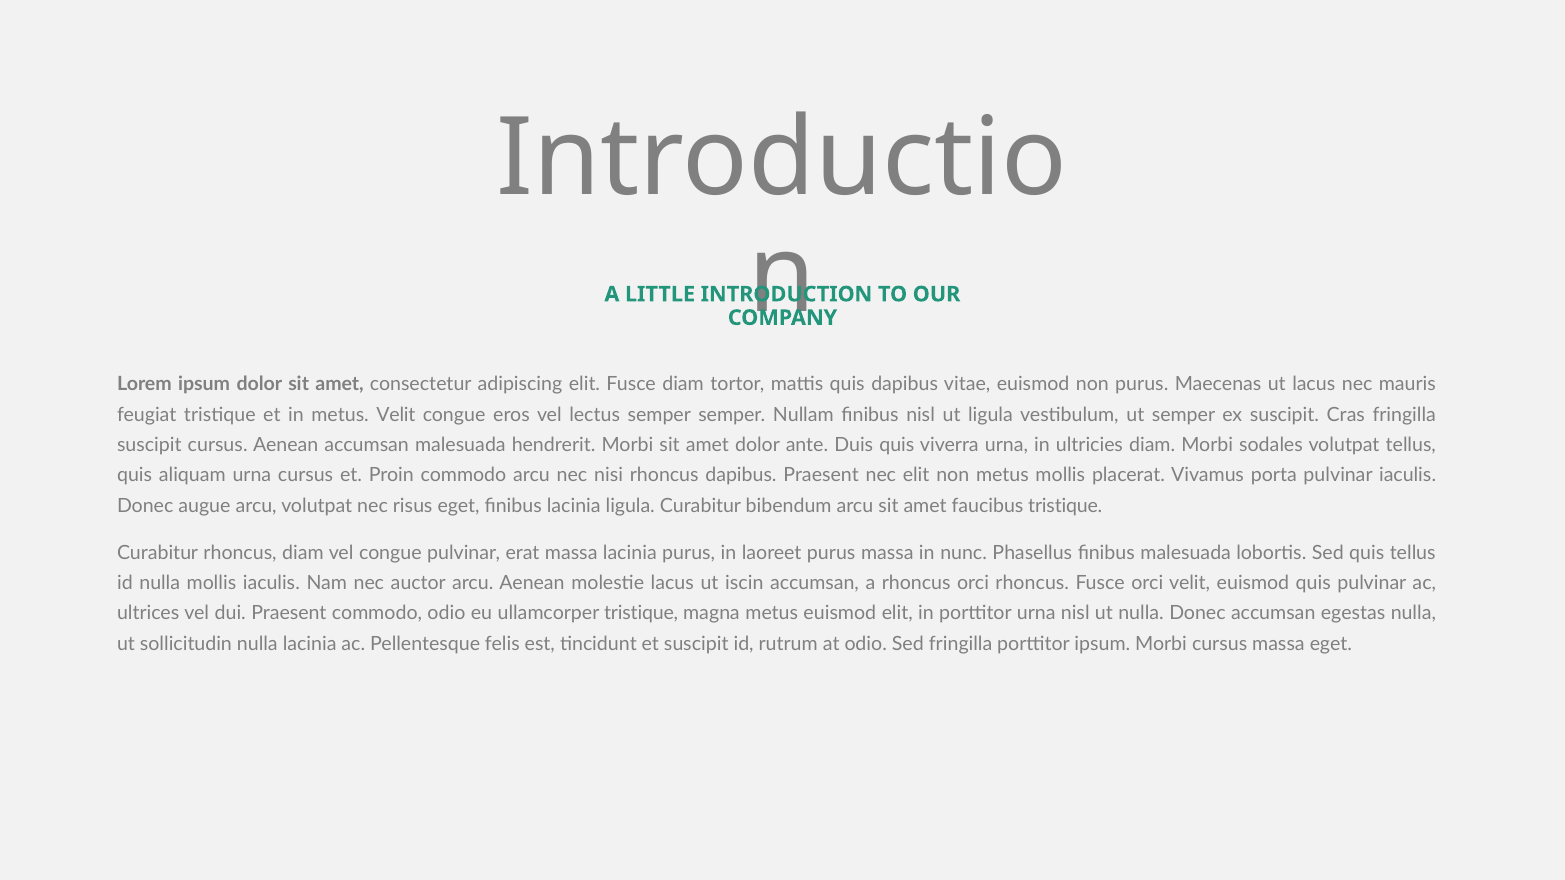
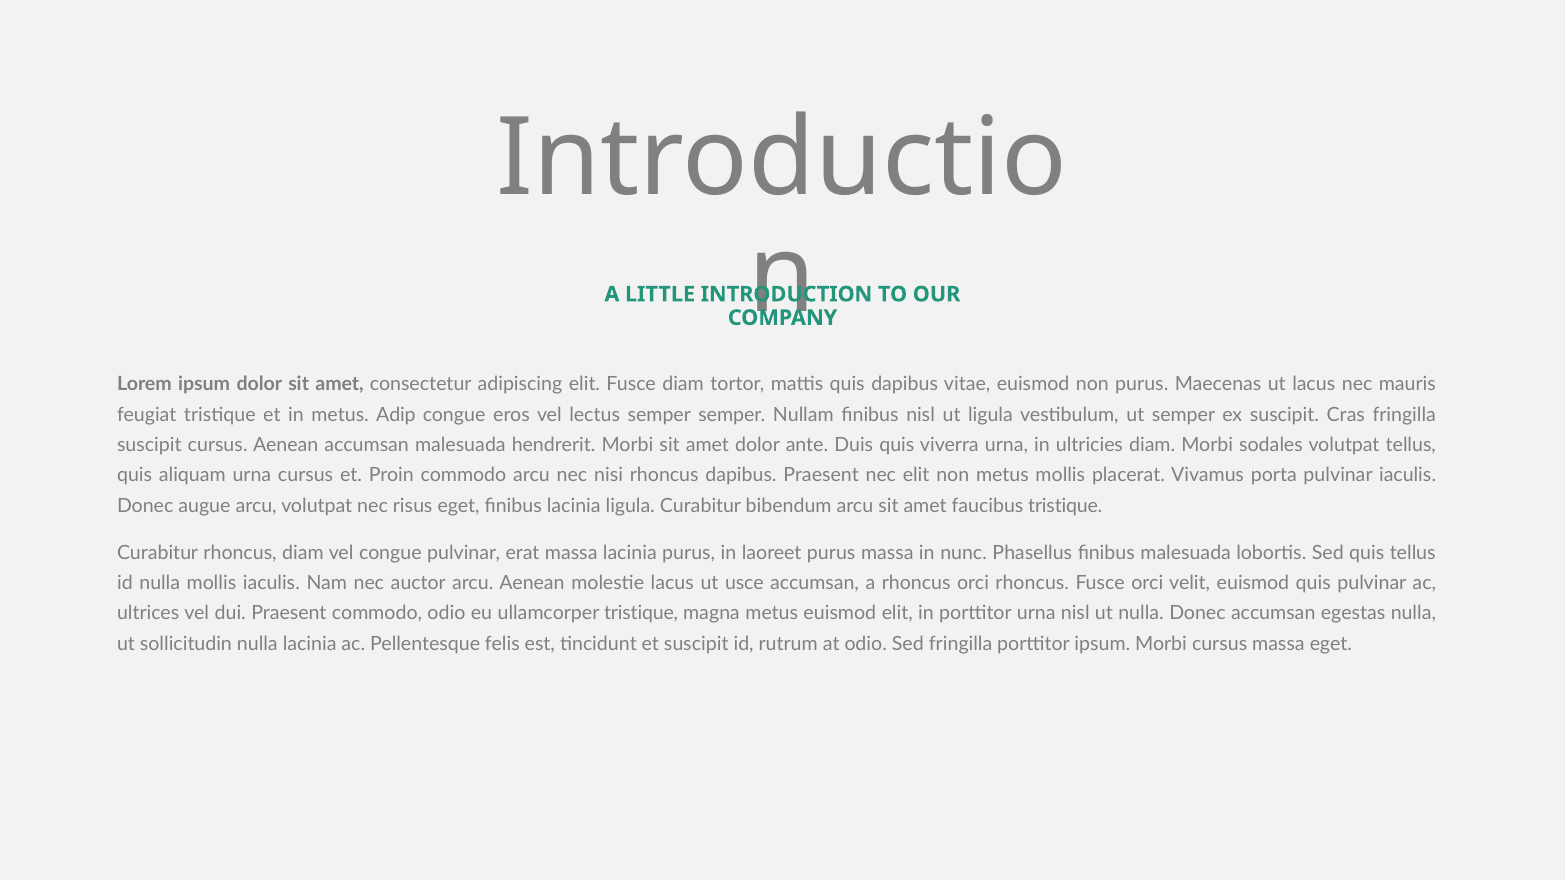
metus Velit: Velit -> Adip (396, 415)
iscin: iscin -> usce (744, 583)
